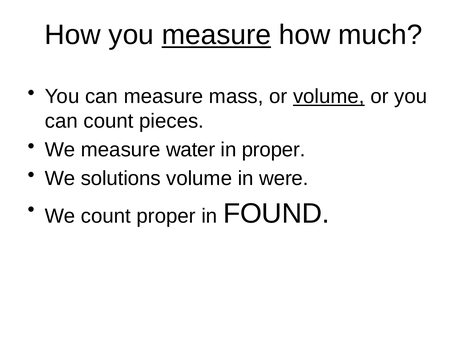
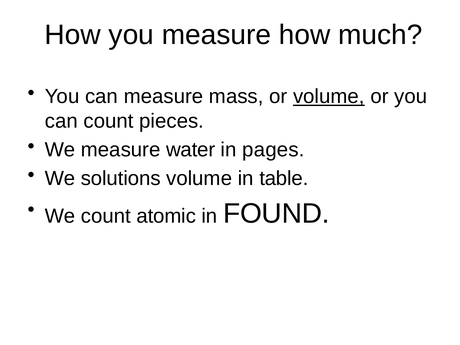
measure underline: present -> none (216, 35)
in proper: proper -> pages (273, 150)
were: were -> table (284, 178)
count proper: proper -> atomic (166, 216)
